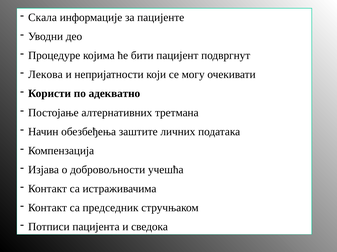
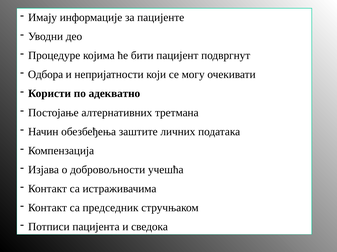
Скала: Скала -> Имају (43, 17)
Лекова: Лекова -> Одбора (46, 75)
